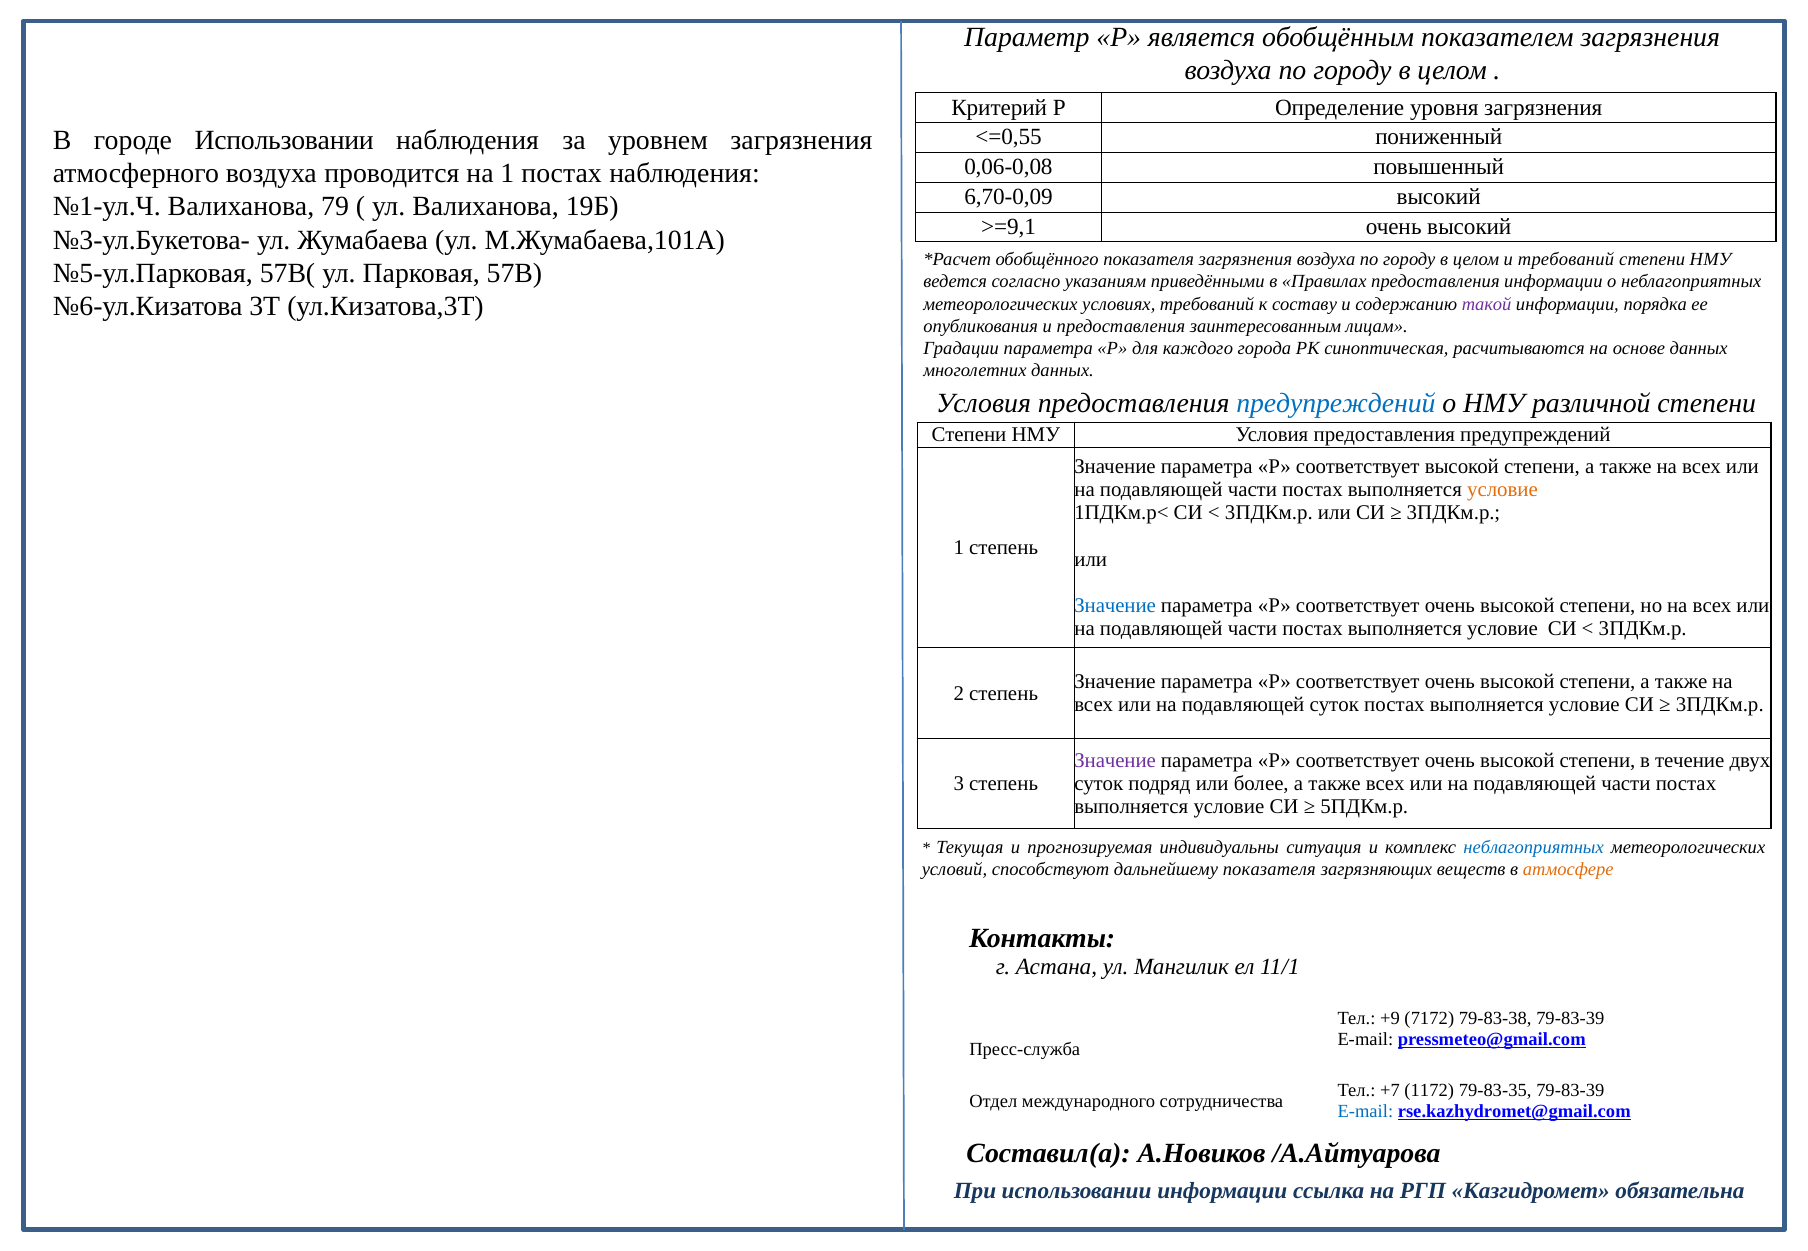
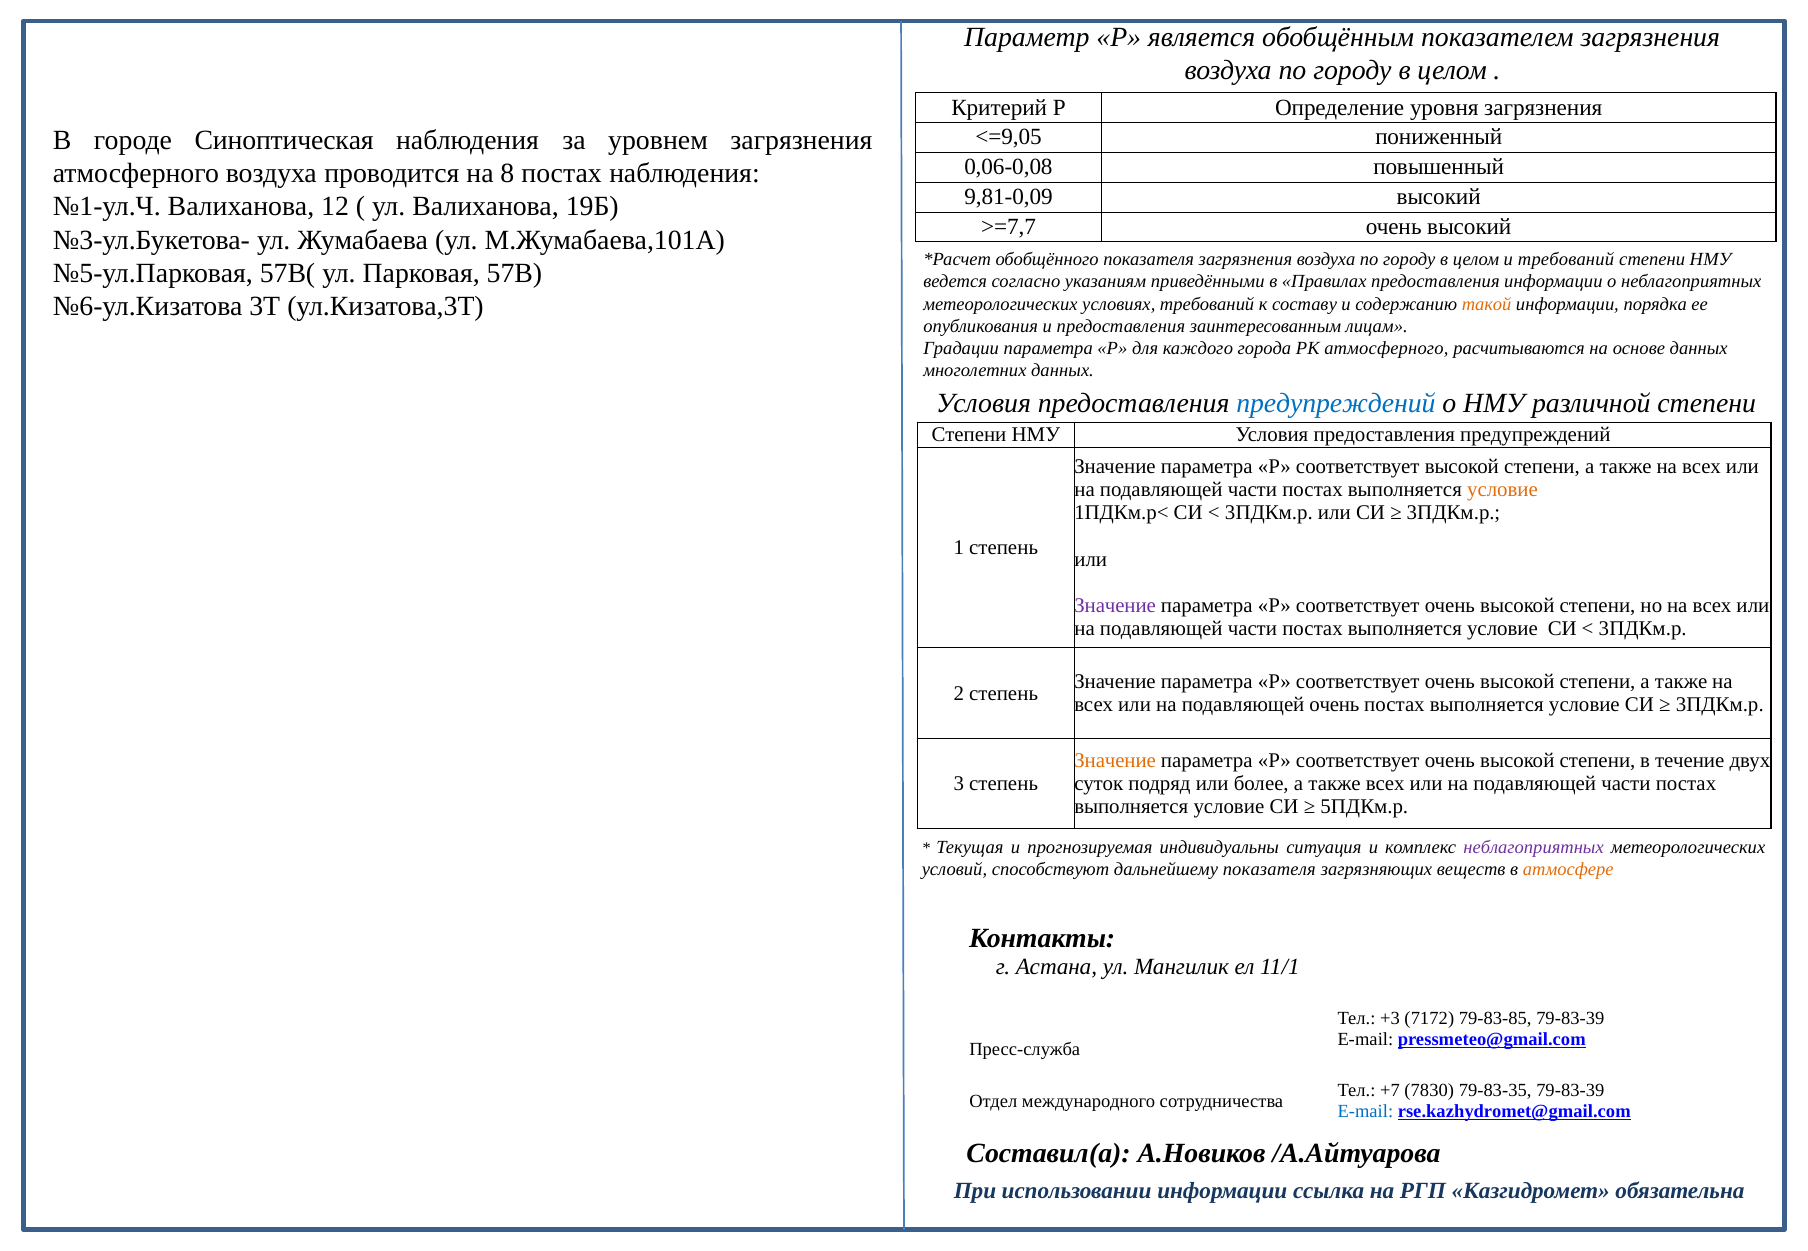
<=0,55: <=0,55 -> <=9,05 (1009, 137)
городе Использовании: Использовании -> Синоптическая (284, 140)
на 1: 1 -> 8 (507, 173)
6,70-0,09: 6,70-0,09 -> 9,81-0,09 (1008, 197)
79: 79 -> 12 (335, 207)
>=9,1: >=9,1 -> >=7,7 (1008, 227)
такой colour: purple -> orange (1487, 304)
РК синоптическая: синоптическая -> атмосферного (1386, 349)
Значение colour: blue -> purple (1115, 606)
подавляющей суток: суток -> очень (1334, 705)
Значение colour: purple -> orange (1115, 761)
неблагоприятных colour: blue -> purple (1534, 848)
+9: +9 -> +3 (1390, 1019)
79-83-38: 79-83-38 -> 79-83-85 (1495, 1019)
1172: 1172 -> 7830 (1429, 1091)
